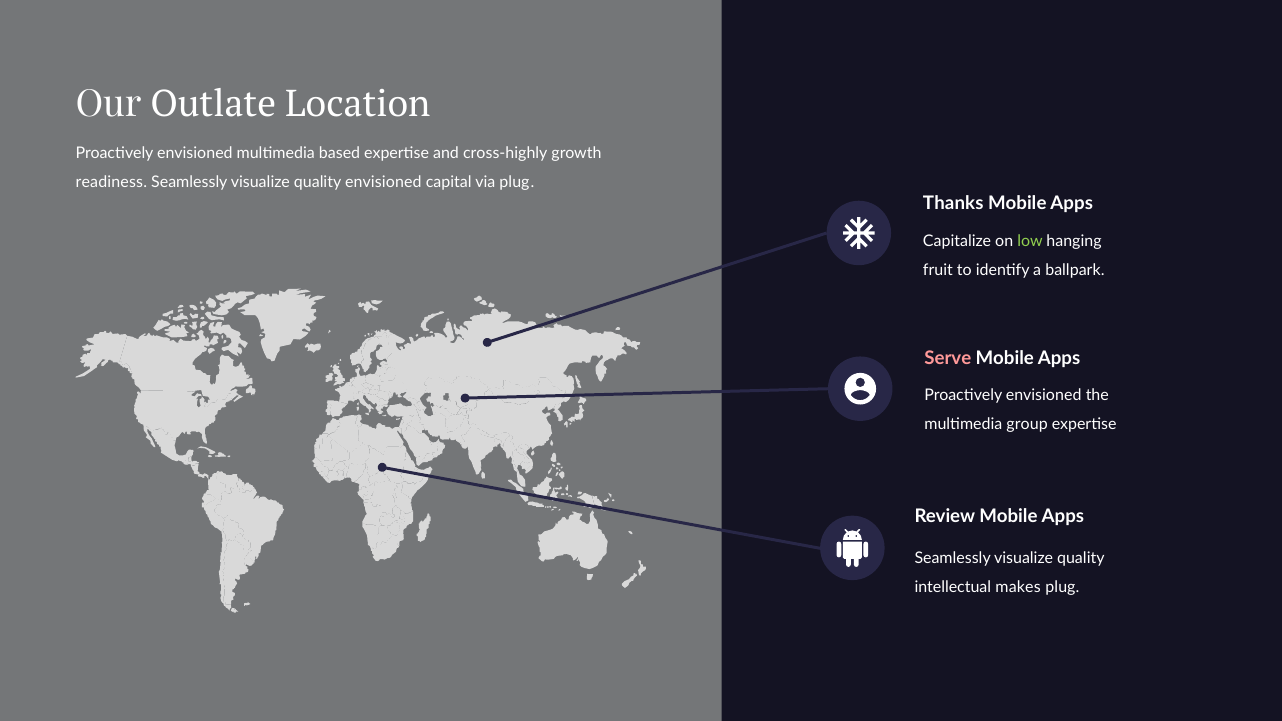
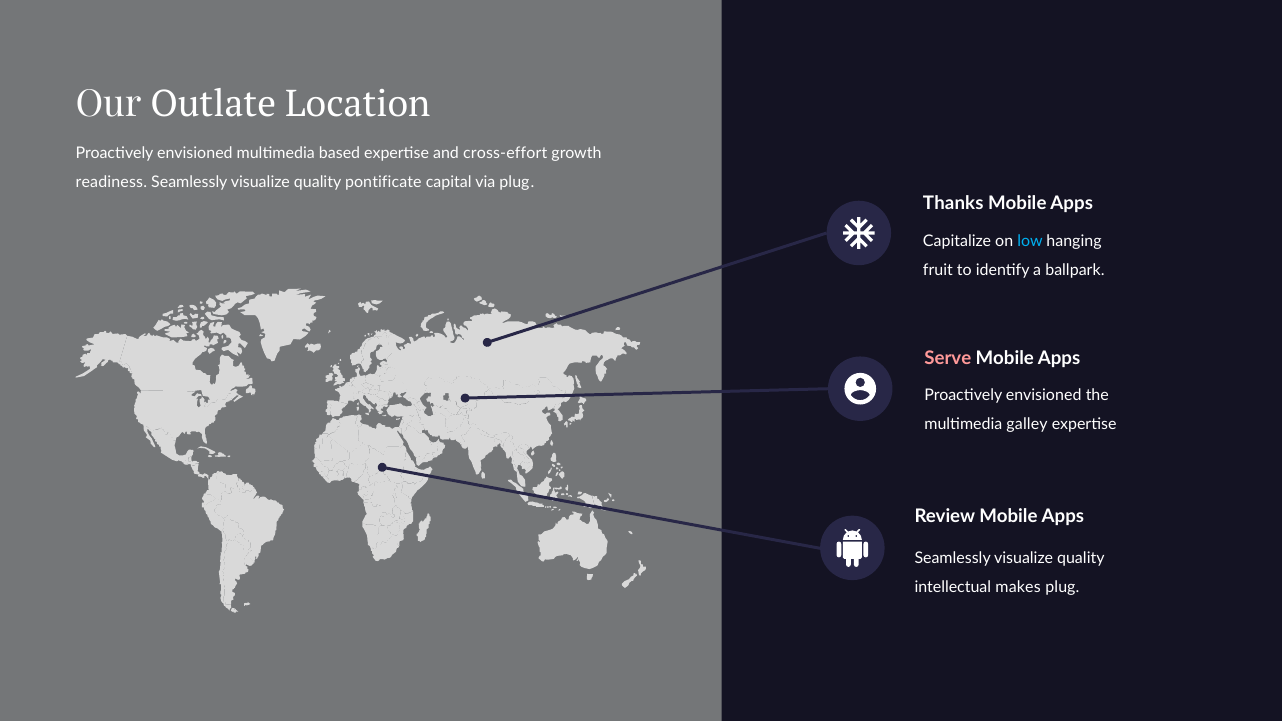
cross-highly: cross-highly -> cross-effort (505, 154)
quality envisioned: envisioned -> pontificate (383, 183)
low colour: light green -> light blue (1030, 241)
group: group -> galley (1027, 424)
